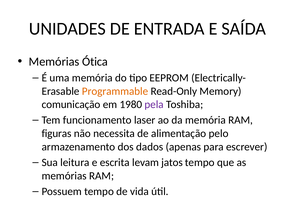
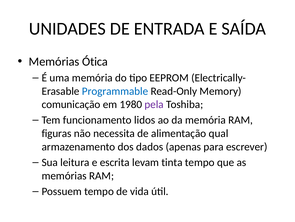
Programmable colour: orange -> blue (115, 91)
laser: laser -> lidos (145, 120)
pelo: pelo -> qual (219, 133)
jatos: jatos -> tinta (172, 162)
